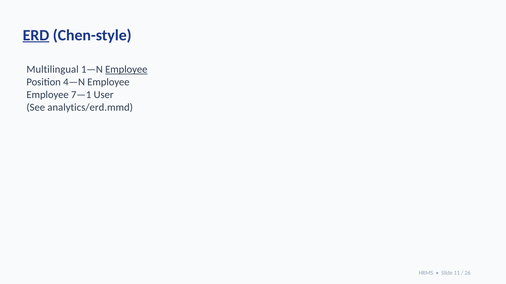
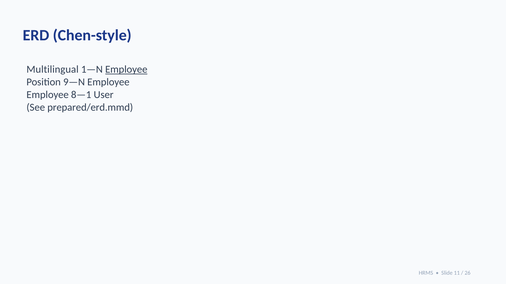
ERD underline: present -> none (36, 35)
4—N: 4—N -> 9—N (74, 82)
7—1: 7—1 -> 8—1 (81, 95)
analytics/erd.mmd: analytics/erd.mmd -> prepared/erd.mmd (90, 108)
